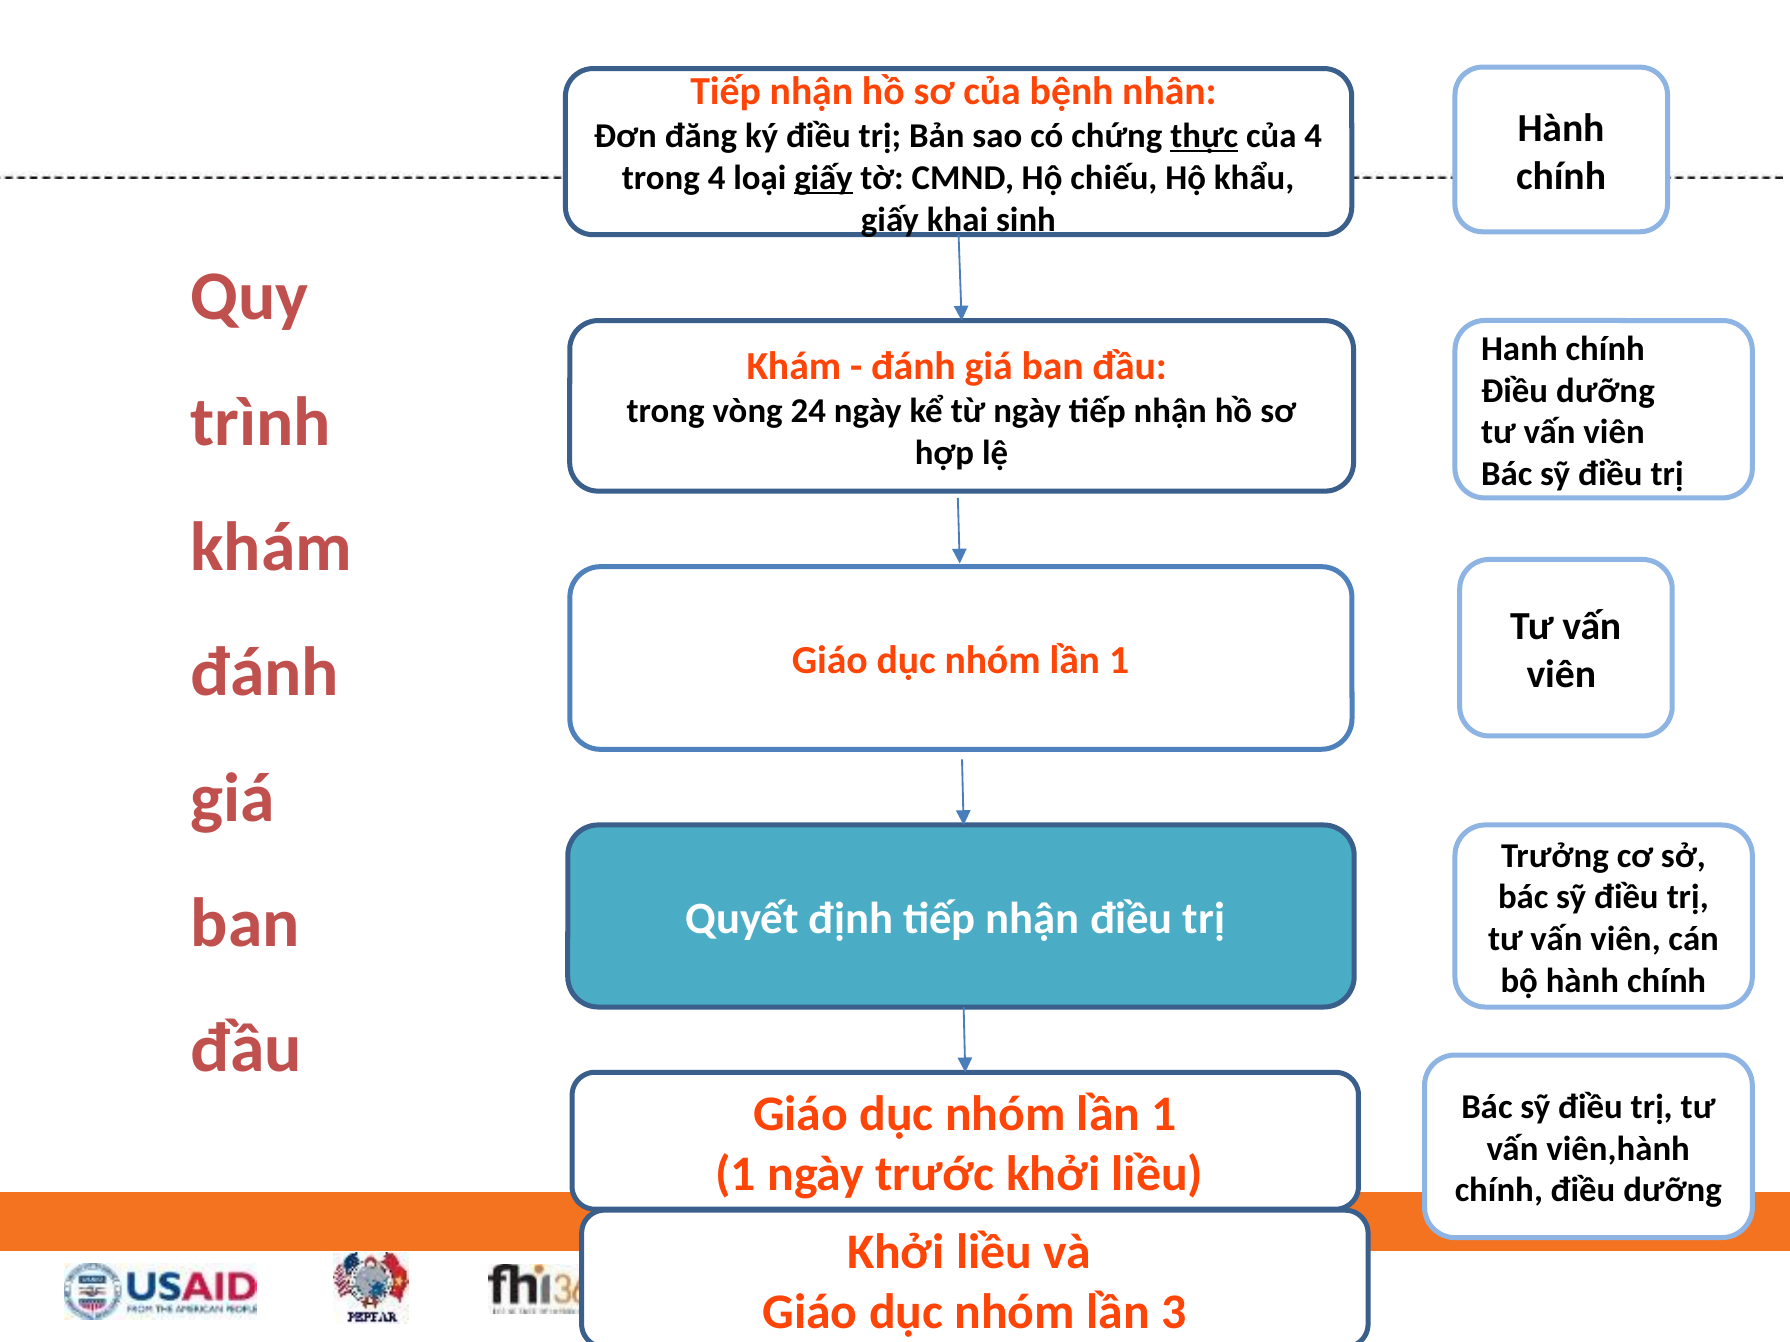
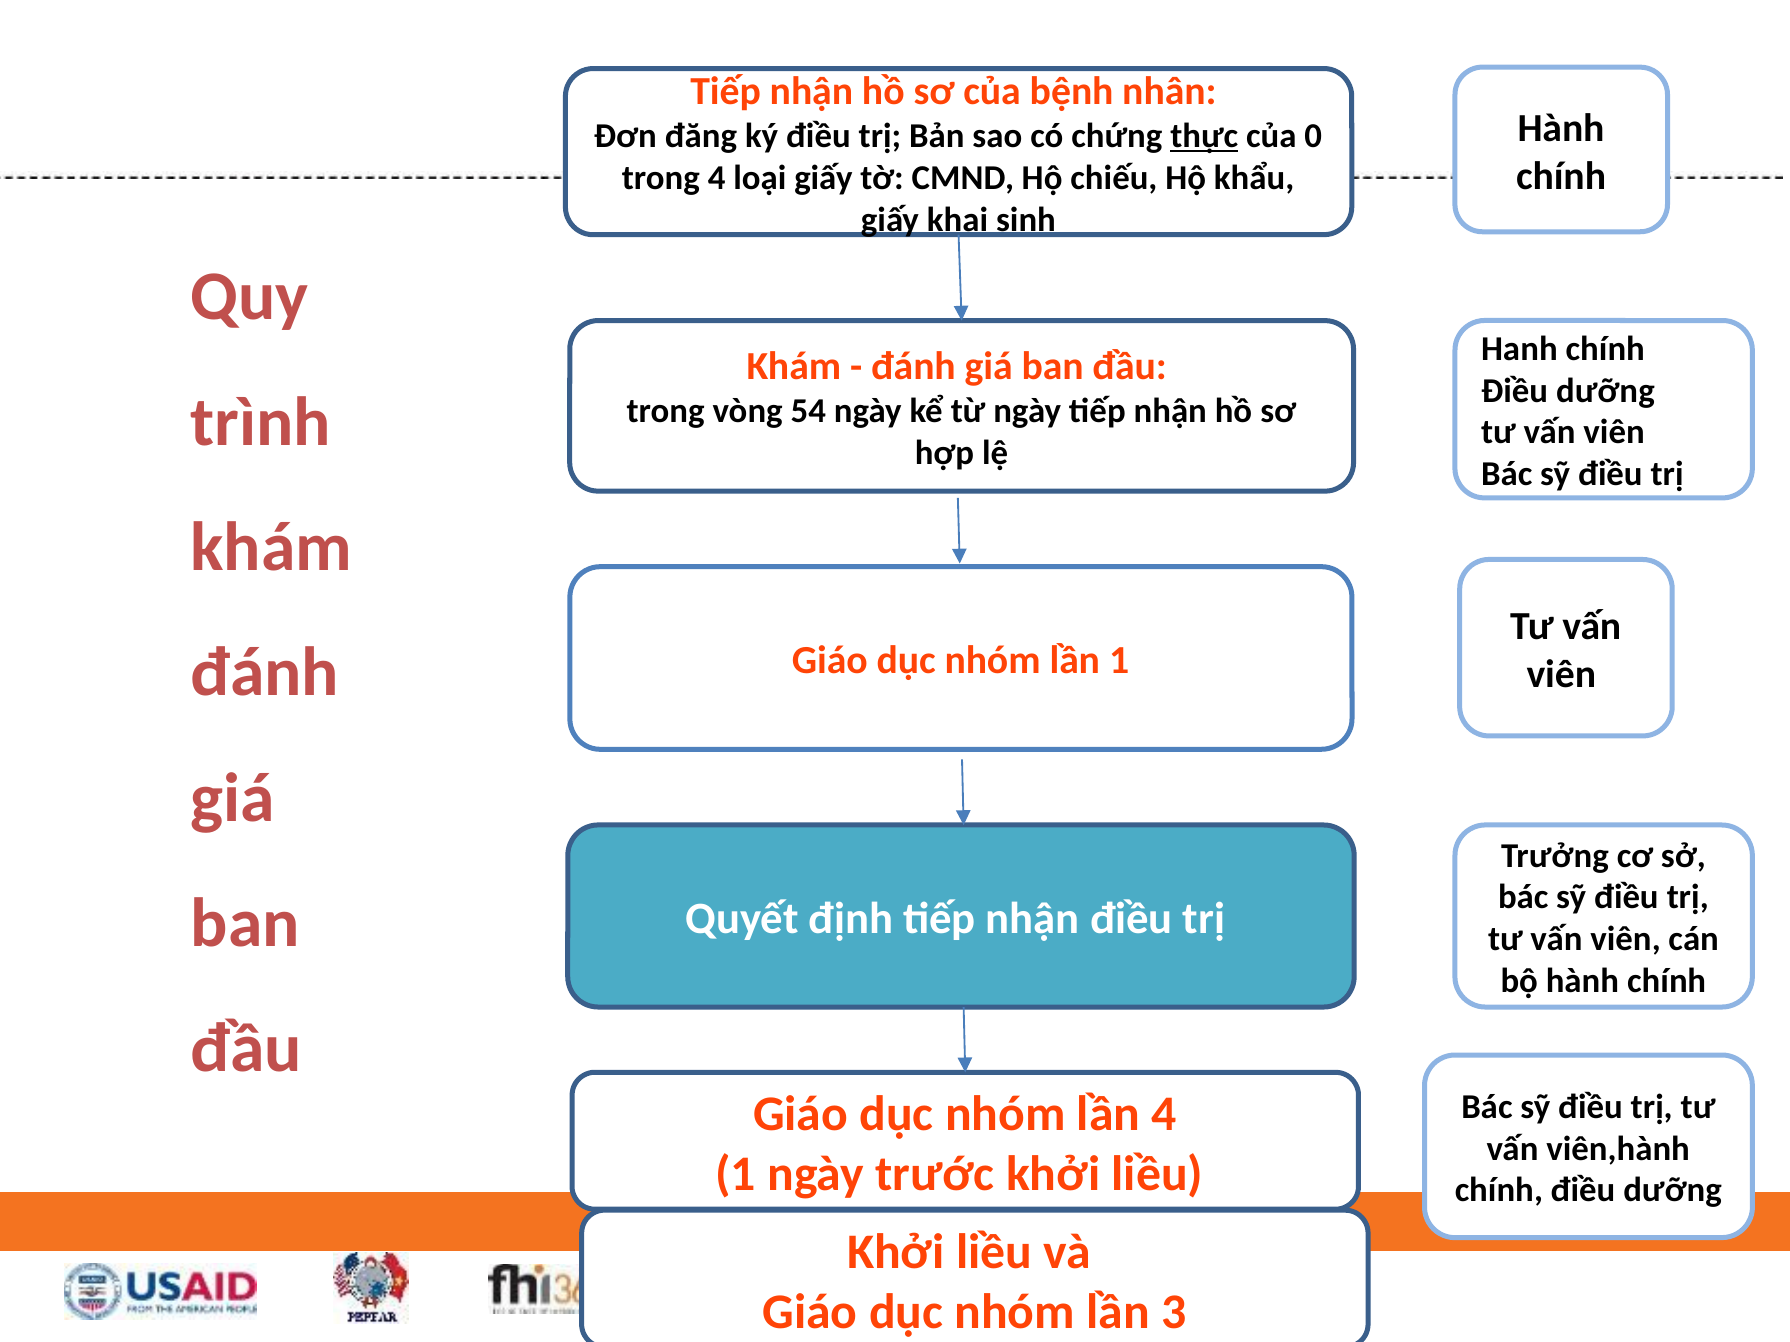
của 4: 4 -> 0 (1313, 136)
giấy underline: present -> none (823, 178)
24: 24 -> 54 (808, 411)
1: 1 -> 4 (1164, 1115)
